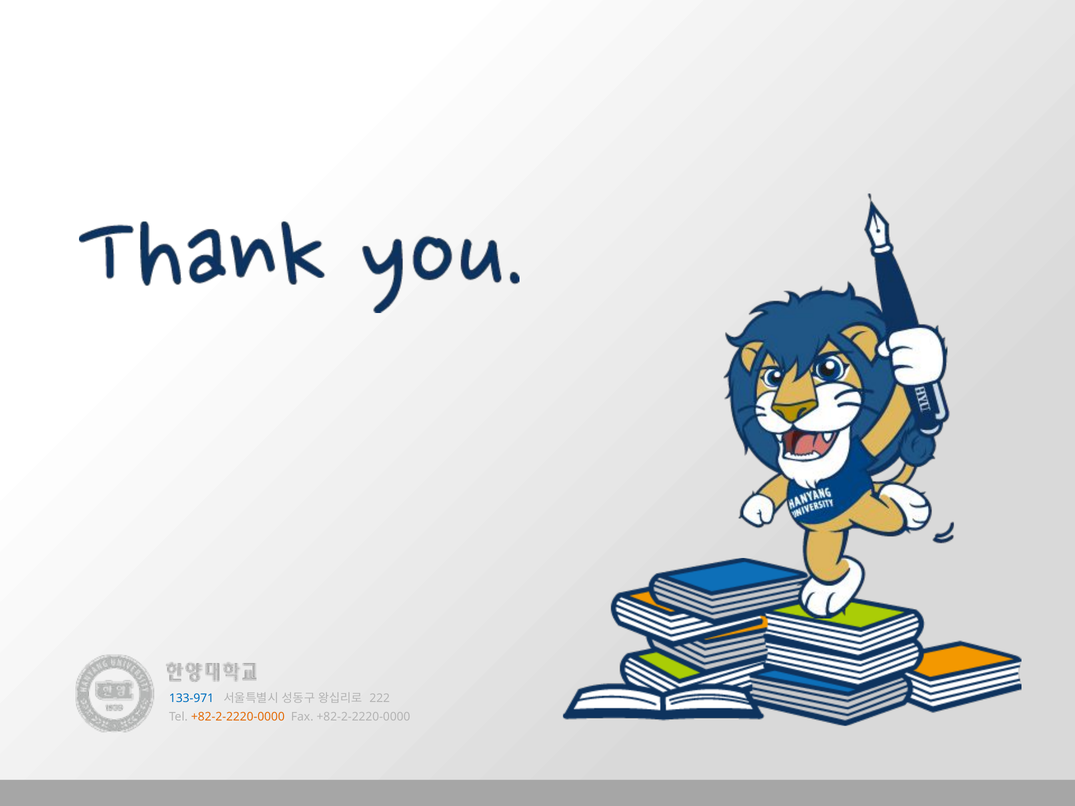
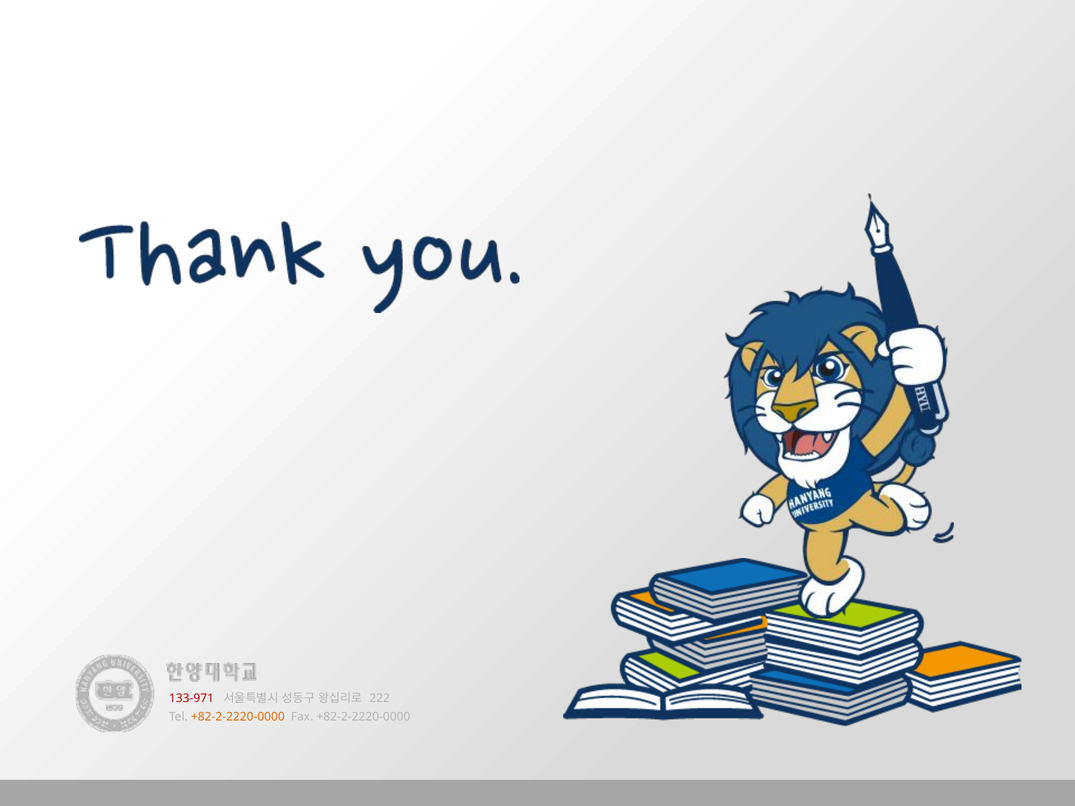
133-971 colour: blue -> red (191, 698)
